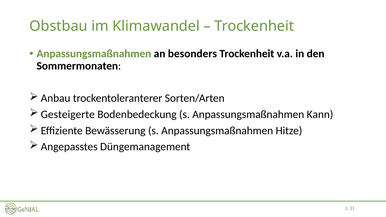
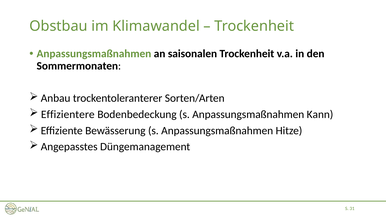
besonders: besonders -> saisonalen (192, 54)
Gesteigerte: Gesteigerte -> Effizientere (68, 114)
